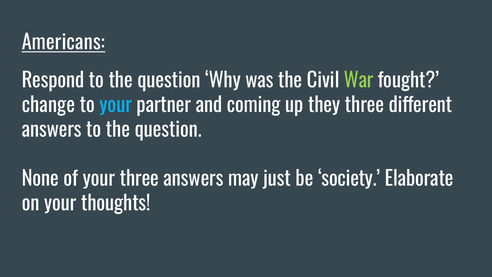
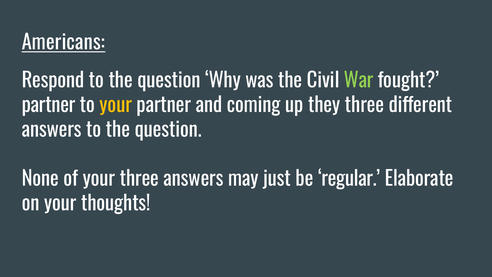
change: change -> partner (49, 105)
your colour: light blue -> yellow (116, 105)
society: society -> regular (349, 179)
